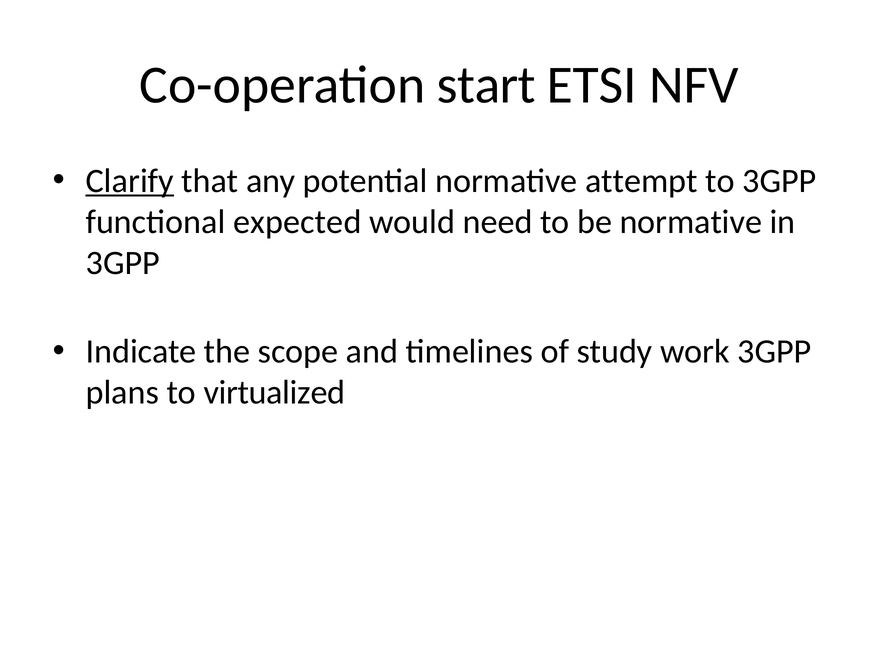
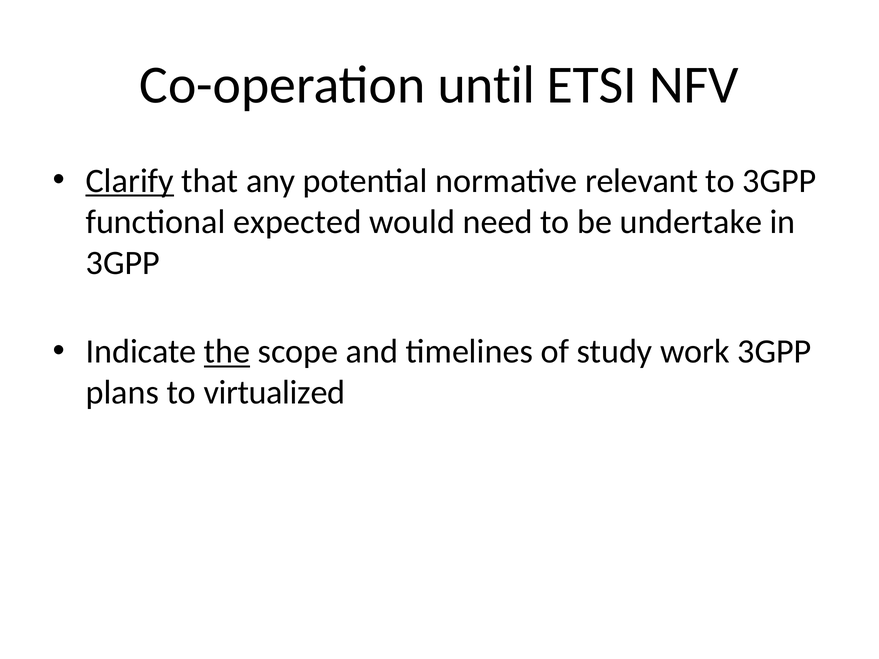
start: start -> until (486, 85)
attempt: attempt -> relevant (642, 181)
be normative: normative -> undertake (691, 222)
the underline: none -> present (227, 352)
